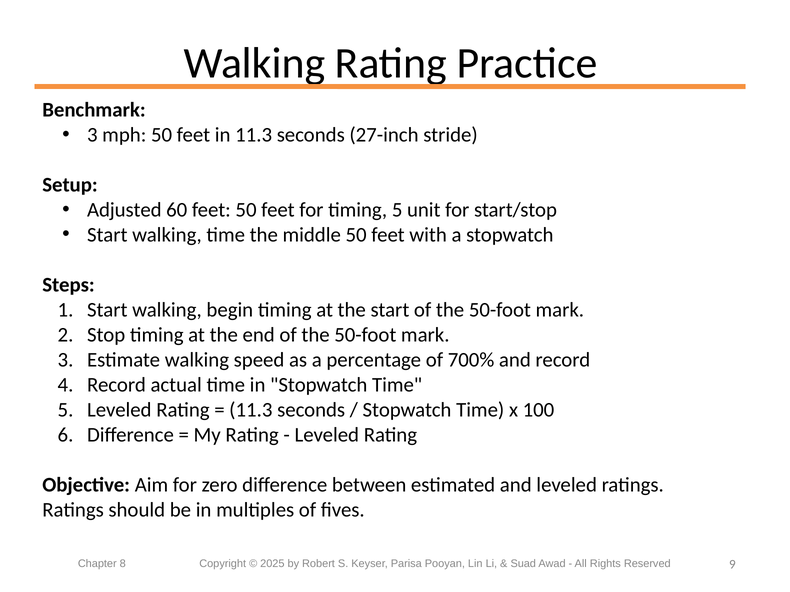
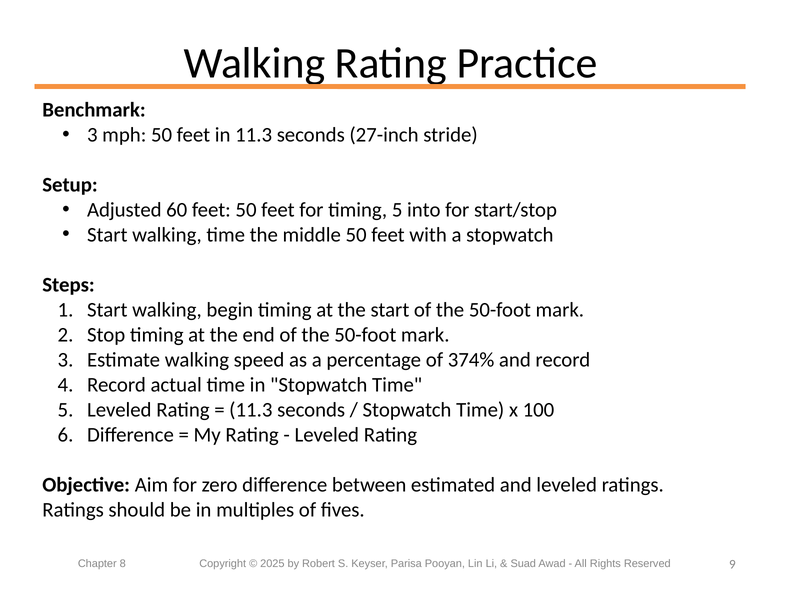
unit: unit -> into (424, 210)
700%: 700% -> 374% (471, 360)
